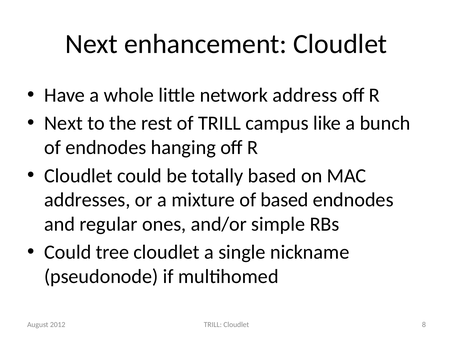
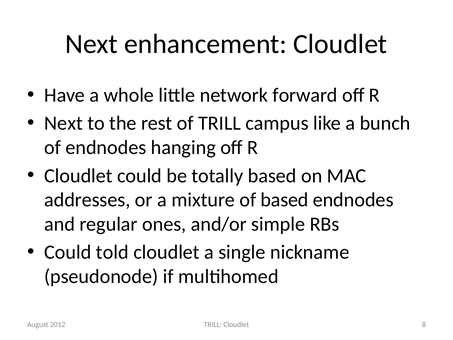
address: address -> forward (305, 95)
tree: tree -> told (112, 252)
